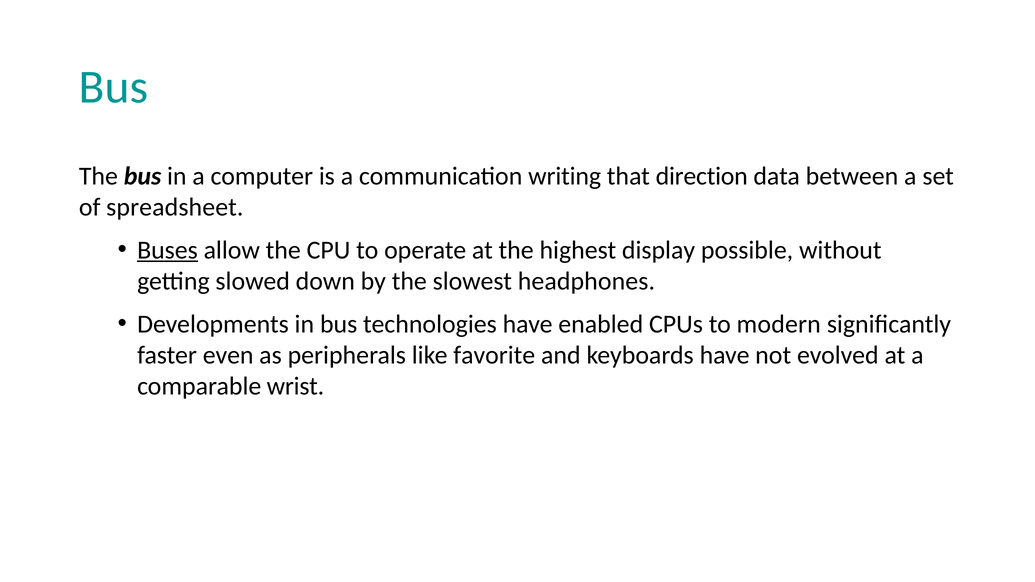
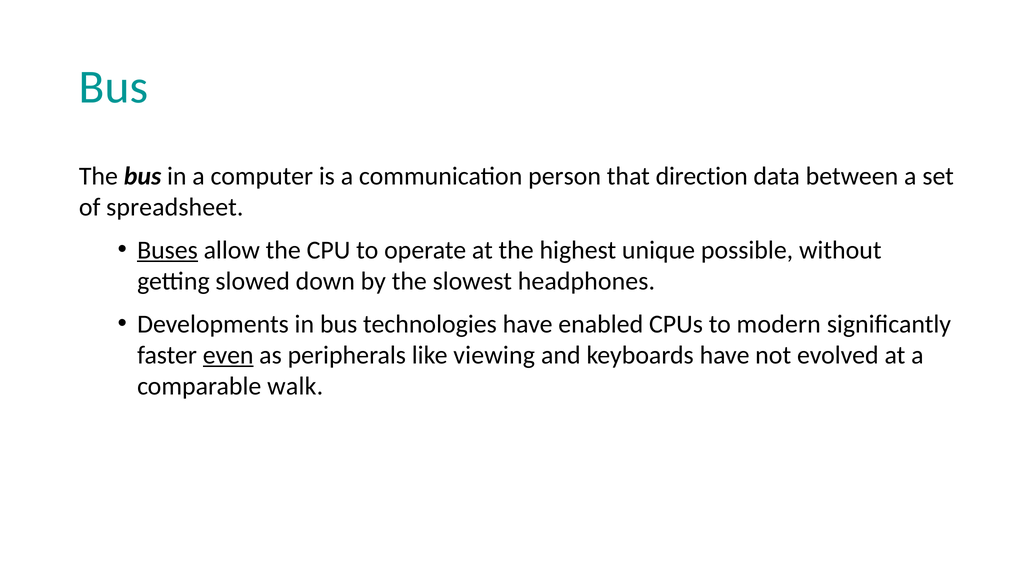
writing: writing -> person (565, 176)
display: display -> unique (659, 250)
even underline: none -> present (228, 355)
favorite: favorite -> viewing (494, 355)
wrist: wrist -> walk (295, 386)
